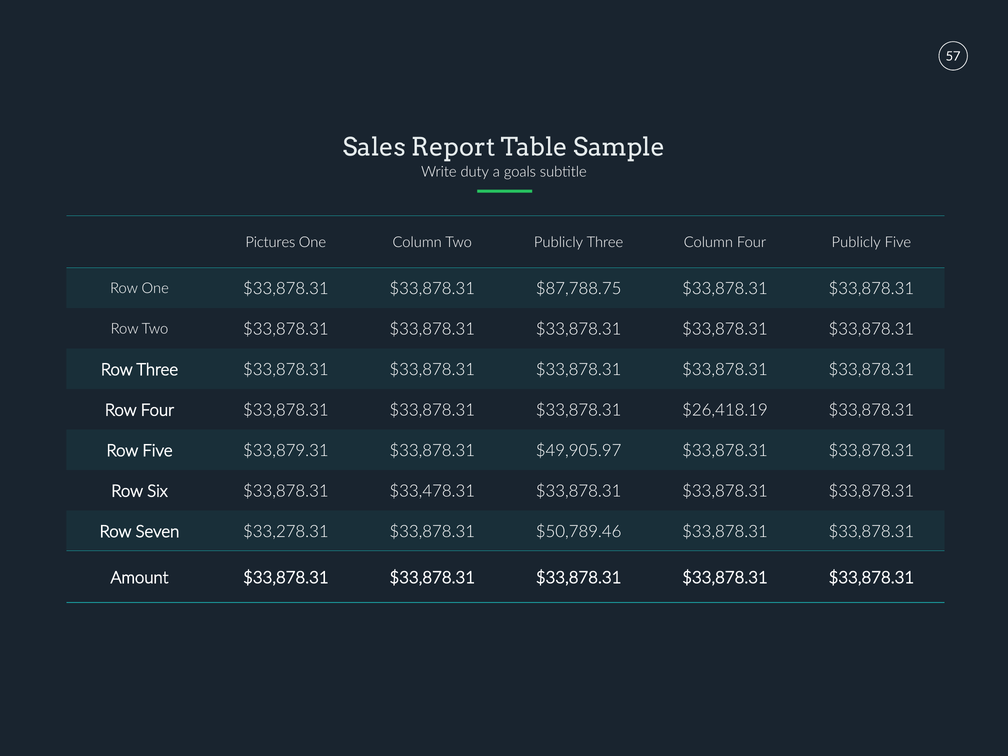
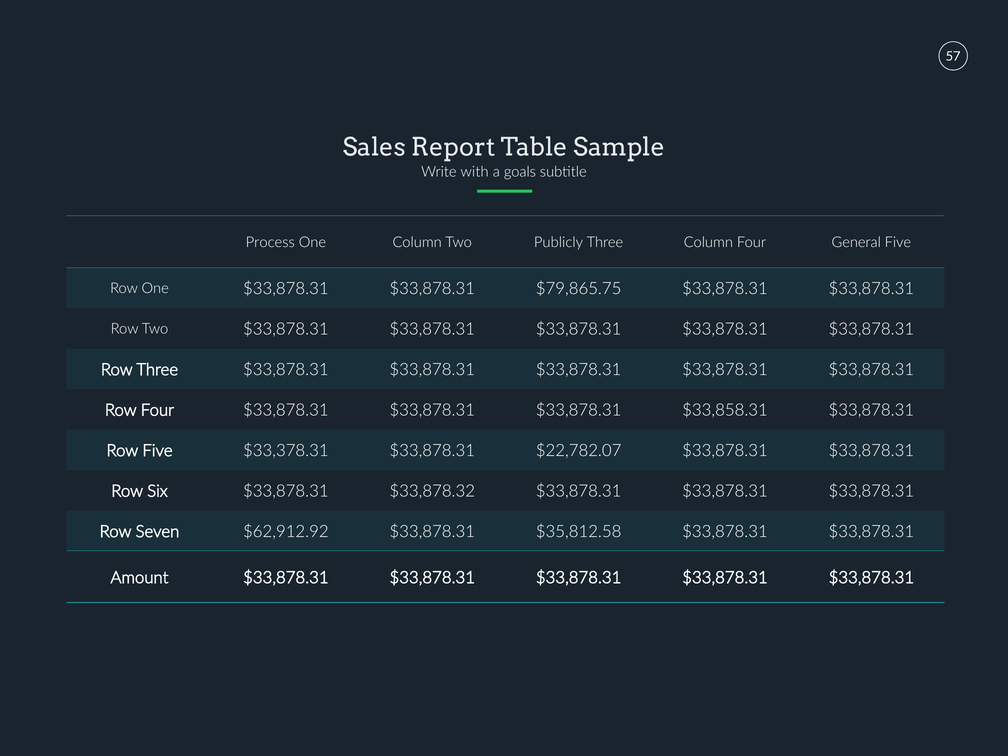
duty: duty -> with (475, 172)
Pictures: Pictures -> Process (270, 242)
Four Publicly: Publicly -> General (856, 242)
$87,788.75: $87,788.75 -> $79,865.75 (579, 289)
$26,418.19: $26,418.19 -> $33,858.31 (725, 410)
$33,879.31: $33,879.31 -> $33,378.31 (286, 451)
$49,905.97: $49,905.97 -> $22,782.07 (579, 451)
$33,478.31: $33,478.31 -> $33,878.32 (432, 491)
$33,278.31: $33,278.31 -> $62,912.92 (286, 532)
$50,789.46: $50,789.46 -> $35,812.58 (579, 532)
